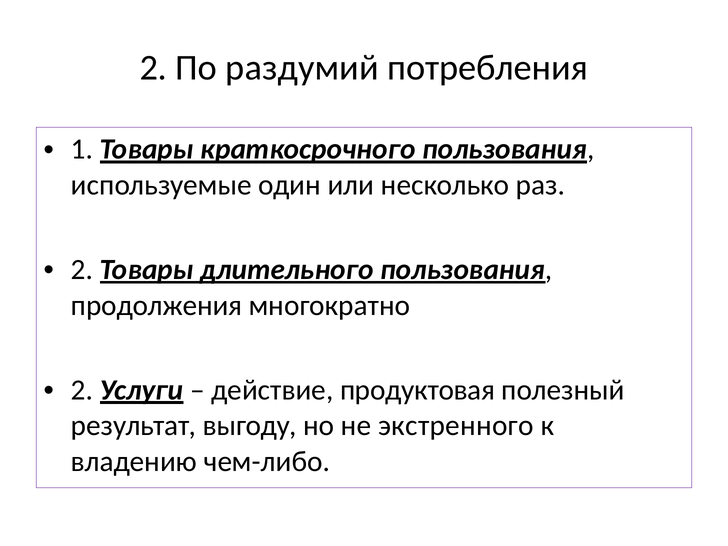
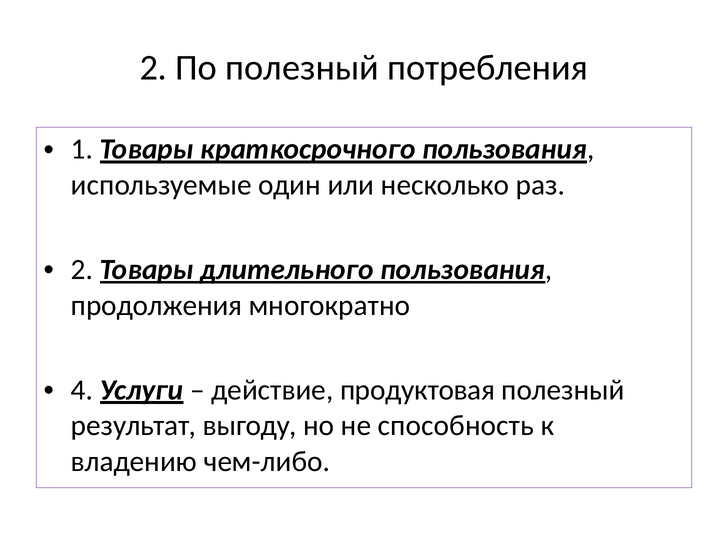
По раздумий: раздумий -> полезный (302, 68)
2: 2 -> 4 (82, 390)
экстренного: экстренного -> способность (456, 426)
